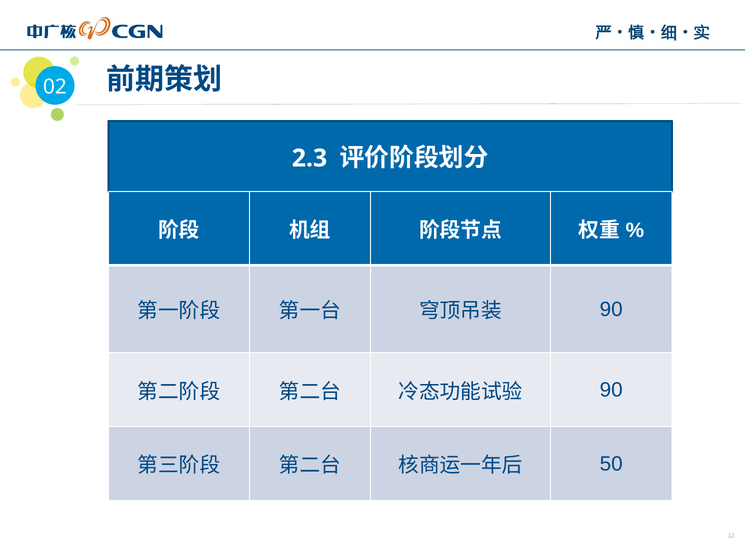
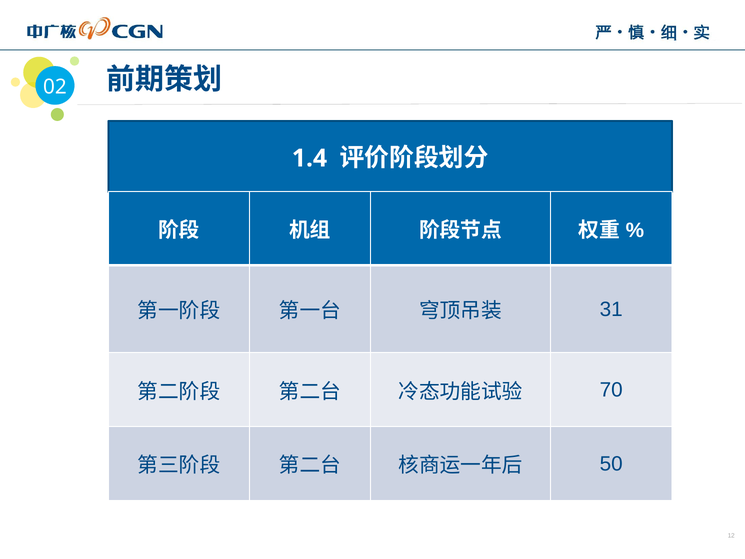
2.3: 2.3 -> 1.4 (309, 158)
90: 90 -> 31 (611, 309)
90: 90 -> 70 (611, 390)
